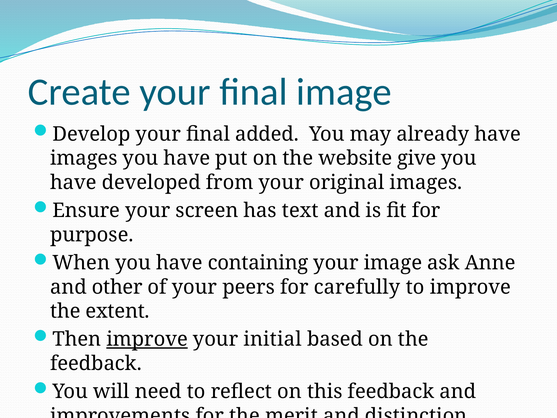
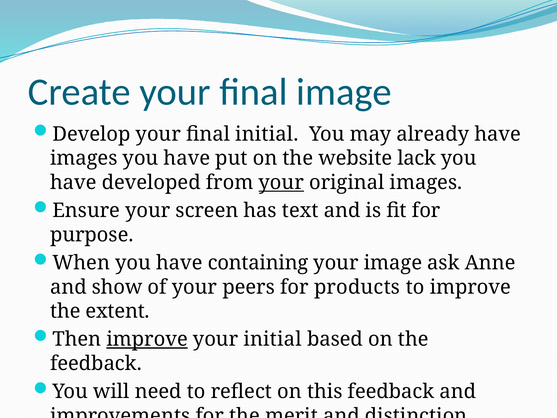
final added: added -> initial (267, 134)
give: give -> lack (417, 158)
your underline: none -> present (281, 182)
other: other -> show (117, 287)
carefully: carefully -> products (357, 287)
